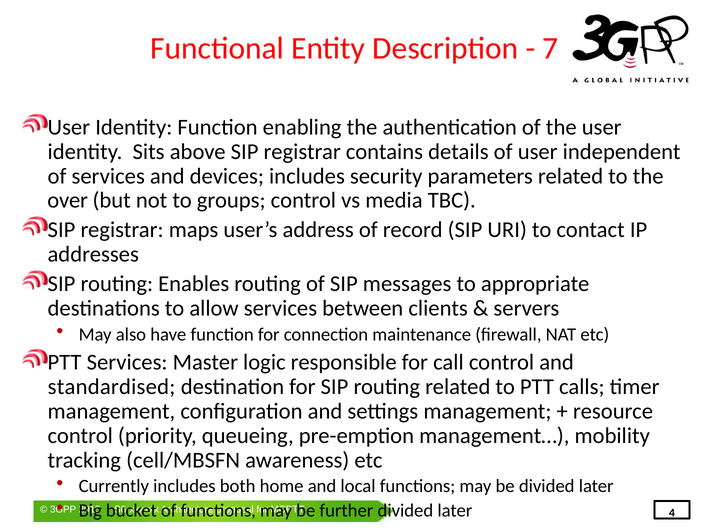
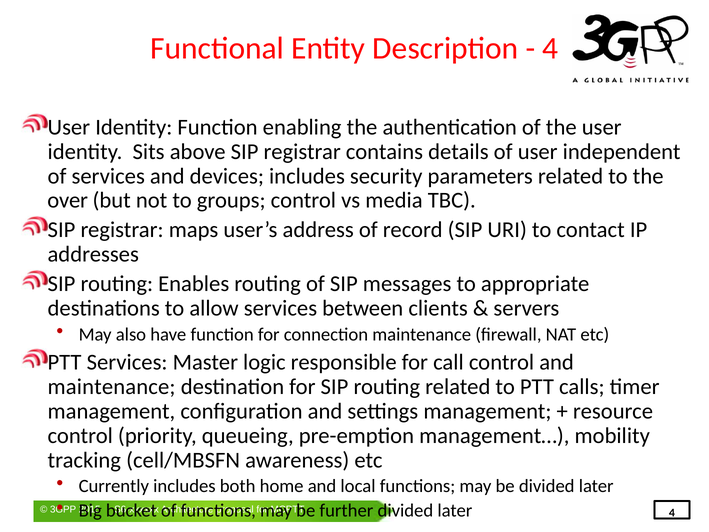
7: 7 -> 4 (550, 48)
standardised: standardised -> maintenance (112, 386)
